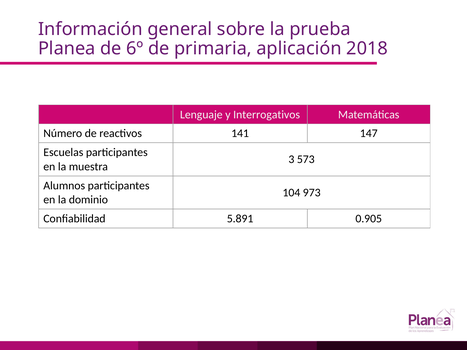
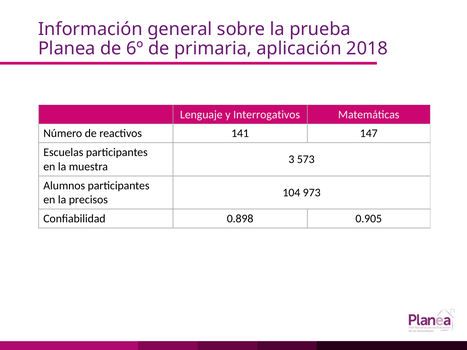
dominio: dominio -> precisos (88, 200)
5.891: 5.891 -> 0.898 (240, 219)
